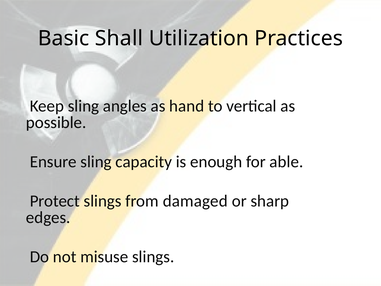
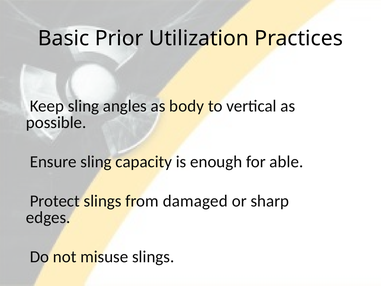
Shall: Shall -> Prior (119, 38)
hand: hand -> body (187, 106)
